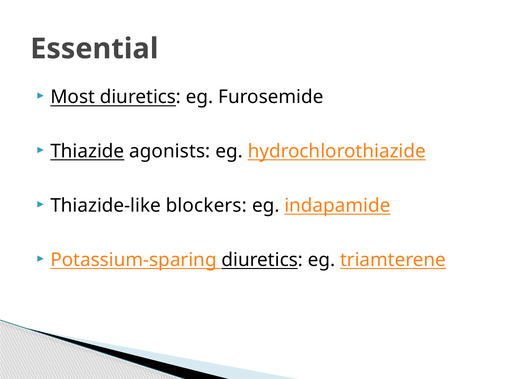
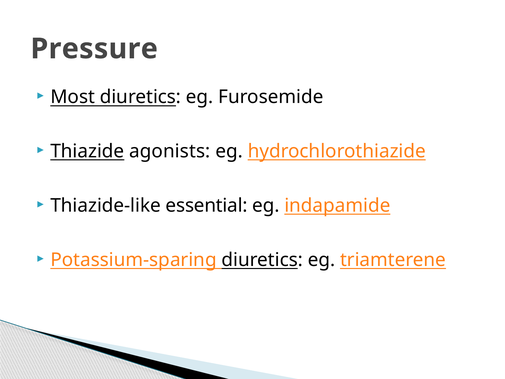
Essential: Essential -> Pressure (94, 49)
blockers: blockers -> essential (207, 205)
